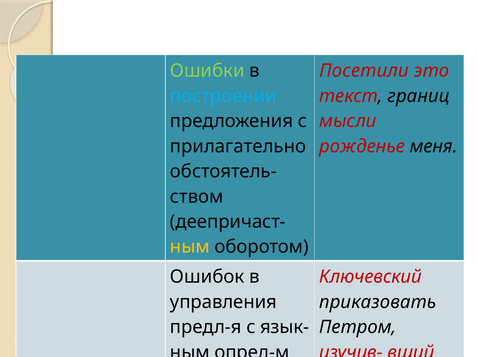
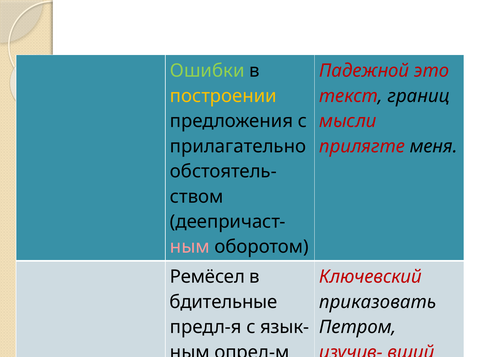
Посетили: Посетили -> Падежной (364, 71)
построении colour: light blue -> yellow (223, 96)
рожденье: рожденье -> прилягте (362, 147)
ным colour: yellow -> pink (190, 247)
Ошибок: Ошибок -> Ремёсел (207, 277)
управления: управления -> бдительные (223, 303)
